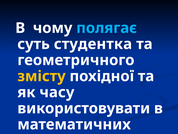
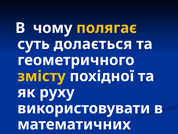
полягає colour: light blue -> yellow (107, 28)
студентка: студентка -> долається (93, 44)
часу: часу -> руху (57, 92)
